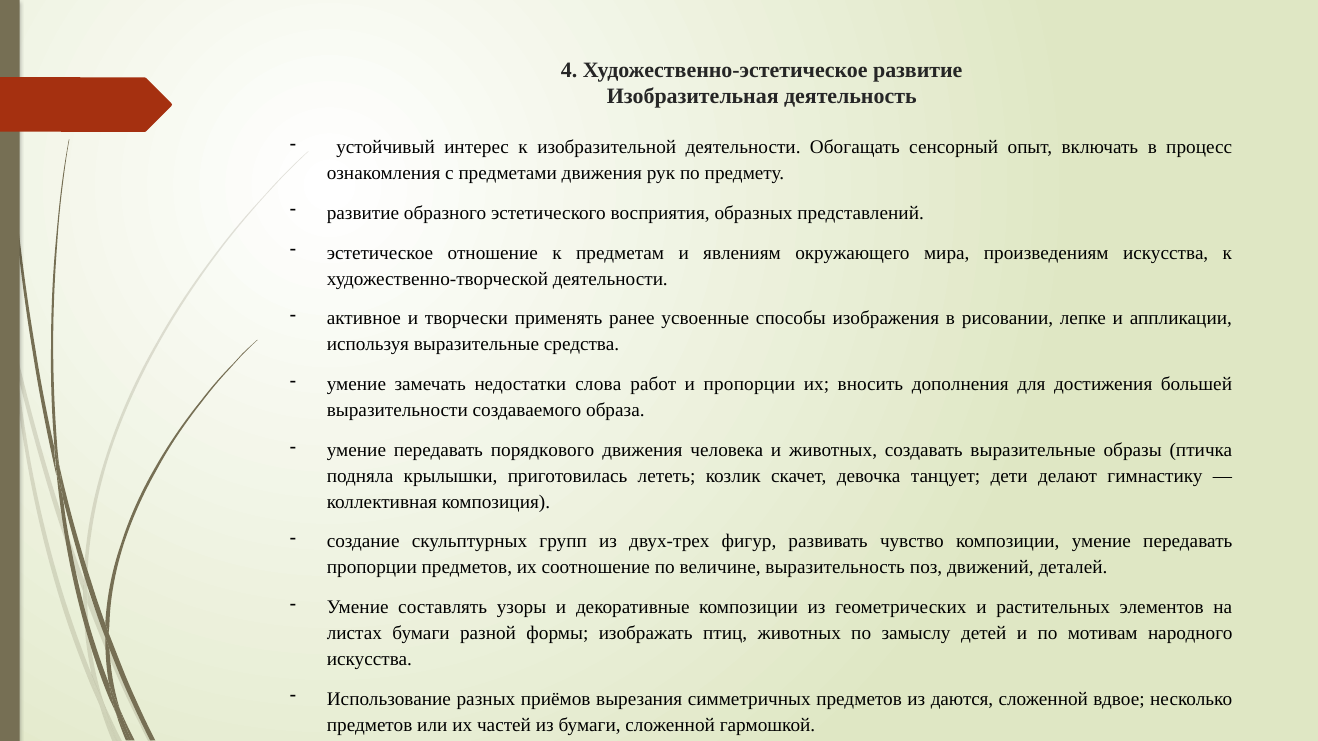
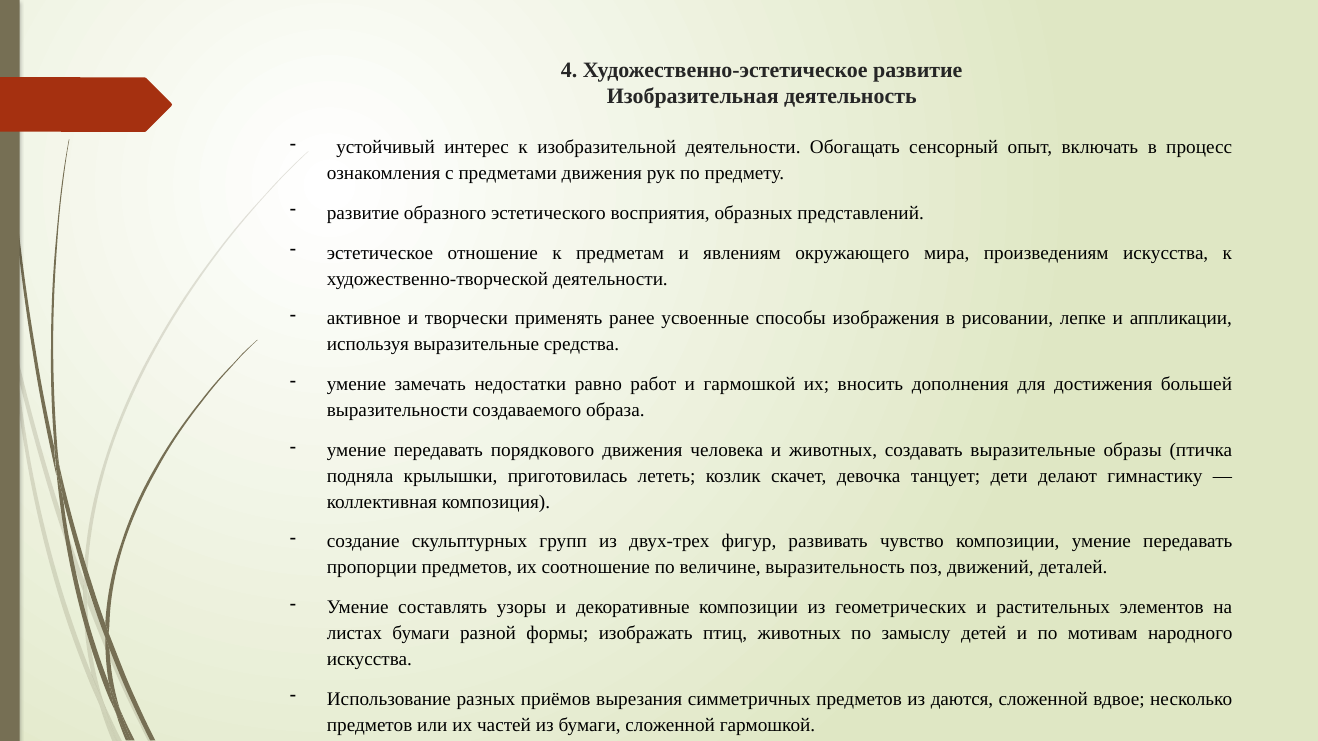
слова: слова -> равно (598, 384)
и пропорции: пропорции -> гармошкой (749, 384)
